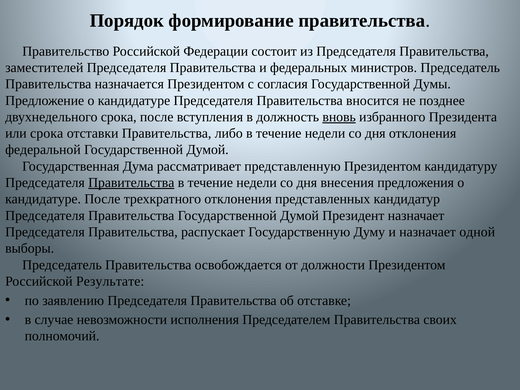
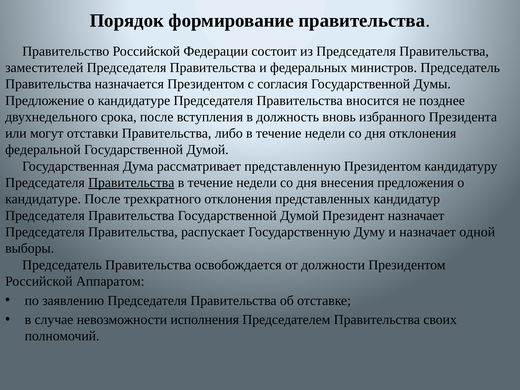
вновь underline: present -> none (339, 117)
или срока: срока -> могут (47, 133)
Результате: Результате -> Аппаратом (110, 281)
